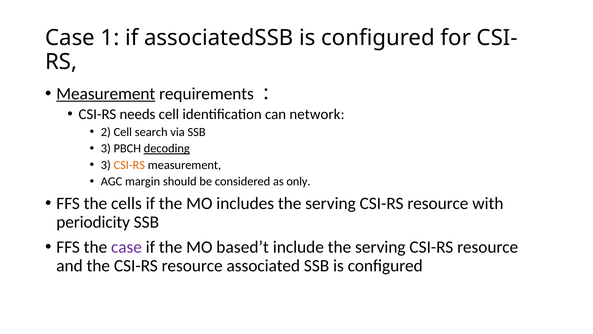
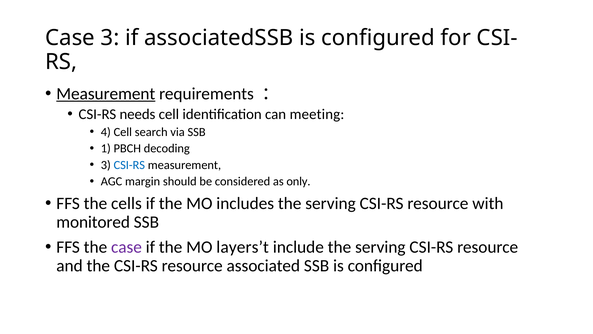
Case 1: 1 -> 3 (110, 38)
network: network -> meeting (317, 114)
2: 2 -> 4 (106, 132)
3: 3 -> 1 (106, 148)
decoding underline: present -> none (167, 148)
CSI-RS colour: orange -> blue (129, 165)
periodicity: periodicity -> monitored (93, 222)
based’t: based’t -> layers’t (243, 247)
